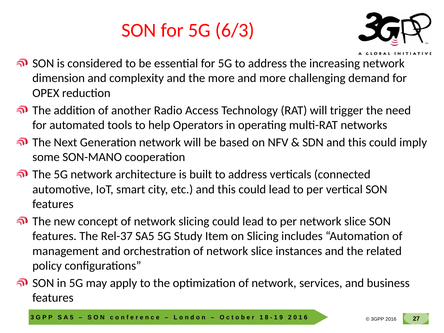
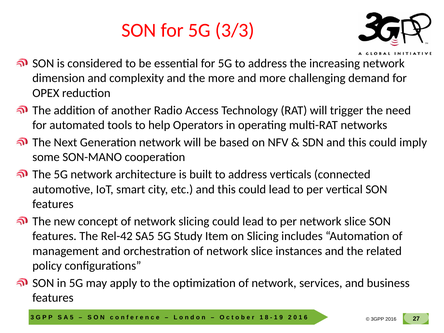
6/3: 6/3 -> 3/3 (235, 30)
Rel-37: Rel-37 -> Rel-42 (117, 236)
